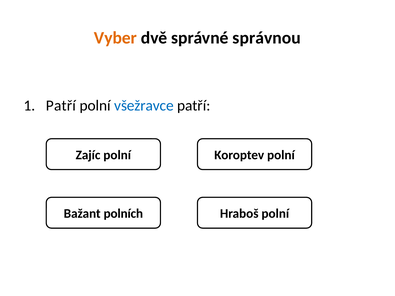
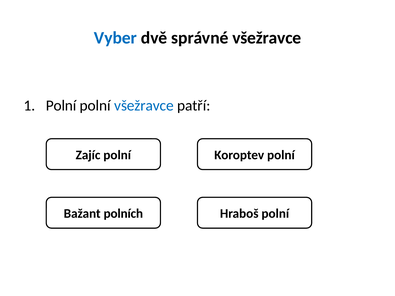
Vyber colour: orange -> blue (115, 38)
správné správnou: správnou -> všežravce (267, 38)
Patří: Patří -> Polní (61, 106)
